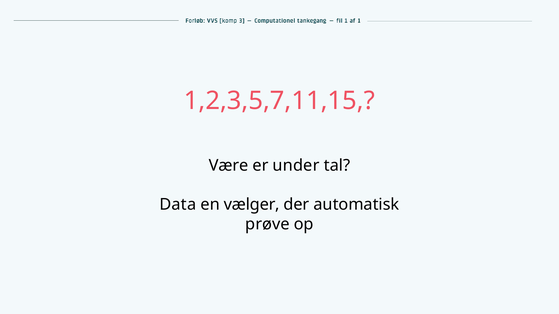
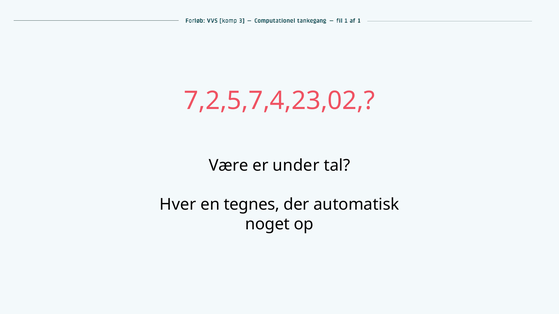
1,2,3,5,7,11,15: 1,2,3,5,7,11,15 -> 7,2,5,7,4,23,02 (279, 101)
Data: Data -> Hver (178, 205)
vælger: vælger -> tegnes (252, 205)
prøve: prøve -> noget (268, 224)
